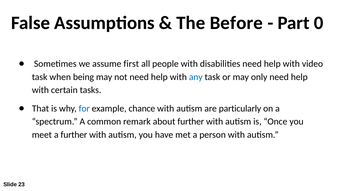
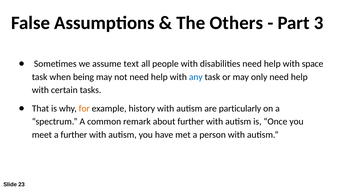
Before: Before -> Others (236, 23)
0: 0 -> 3 (319, 23)
first: first -> text (131, 64)
video: video -> space (313, 64)
for colour: blue -> orange (84, 108)
chance: chance -> history (142, 108)
